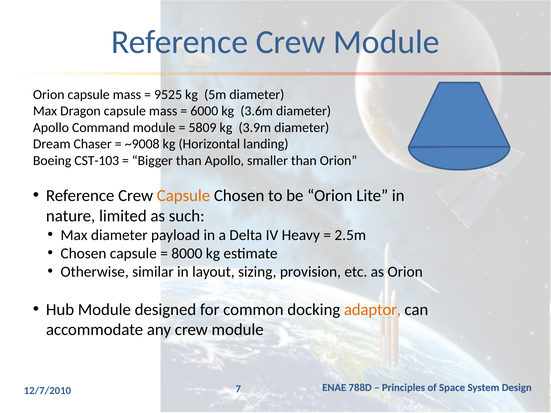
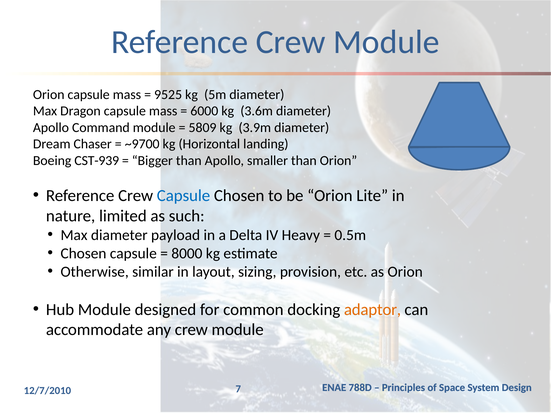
~9008: ~9008 -> ~9700 (142, 144)
CST-103: CST-103 -> CST-939 (97, 161)
Capsule colour: orange -> blue (183, 196)
2.5m: 2.5m -> 0.5m (350, 235)
